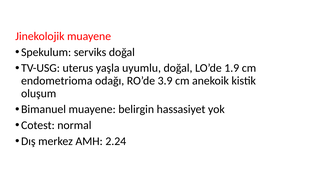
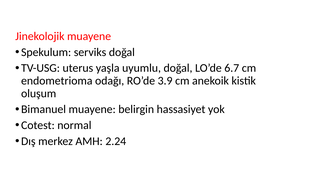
1.9: 1.9 -> 6.7 (232, 68)
